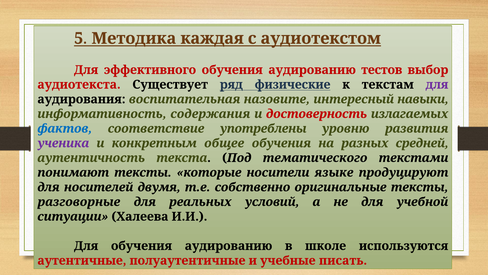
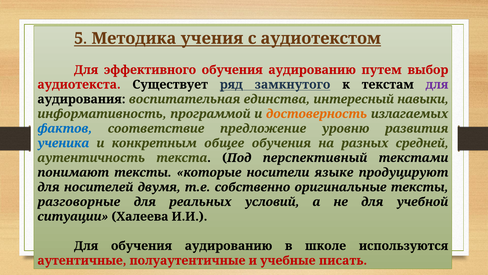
каждая: каждая -> учения (212, 38)
тестов: тестов -> путем (382, 70)
физические: физические -> замкнутого (292, 84)
назовите: назовите -> единства (277, 99)
содержания: содержания -> программой (210, 114)
достоверность colour: red -> orange (317, 114)
употреблены: употреблены -> предложение (263, 128)
ученика colour: purple -> blue (63, 143)
тематического: тематического -> перспективный (315, 158)
